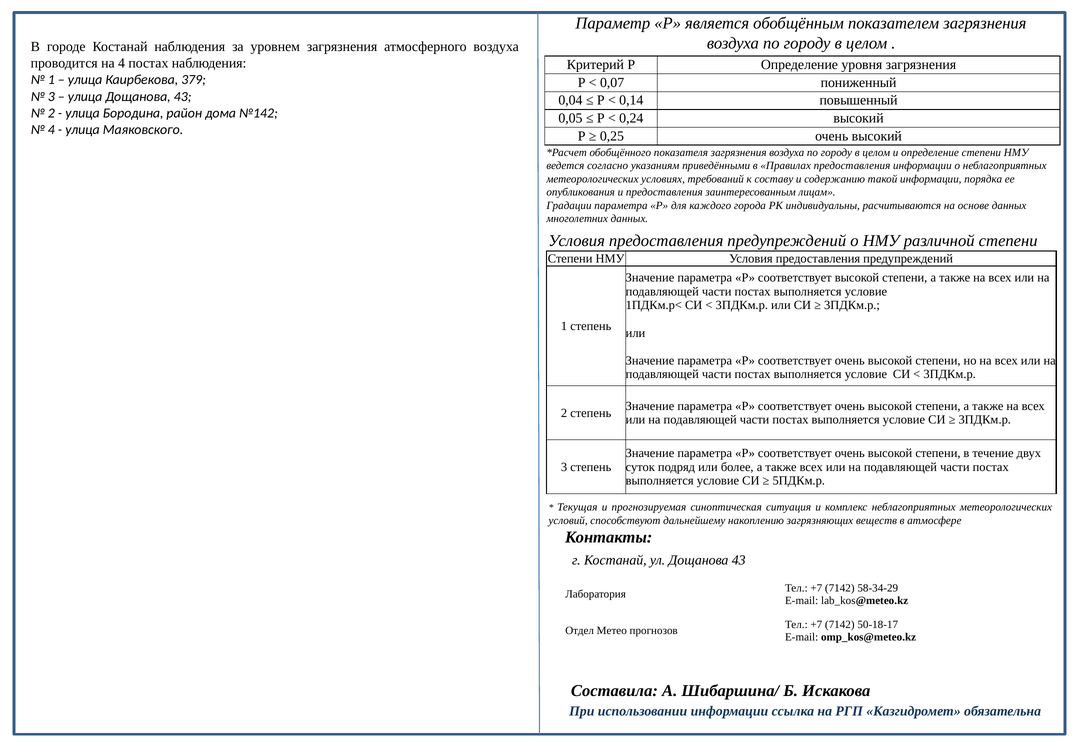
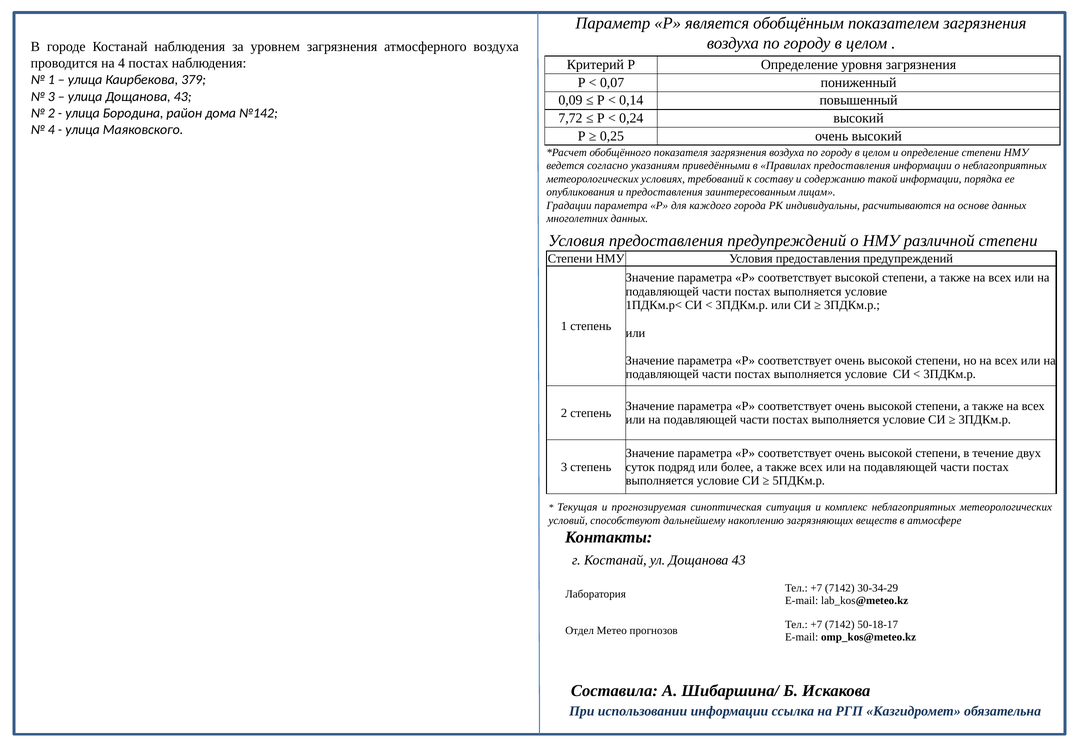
0,04: 0,04 -> 0,09 (570, 100)
0,05: 0,05 -> 7,72 (570, 118)
58-34-29: 58-34-29 -> 30-34-29 (878, 588)
